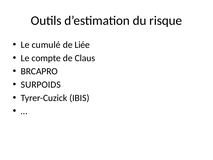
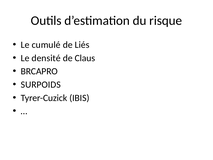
Liée: Liée -> Liés (82, 45)
compte: compte -> densité (46, 58)
